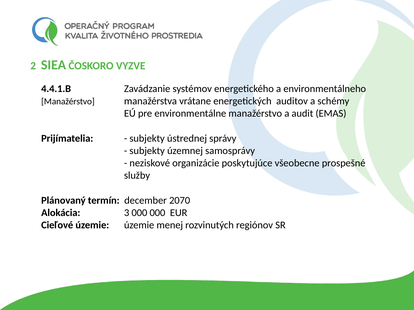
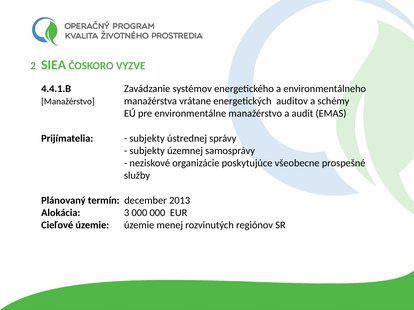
2070: 2070 -> 2013 (180, 201)
